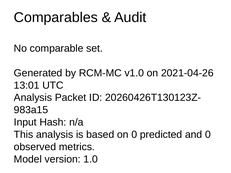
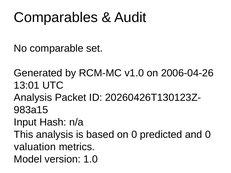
2021-04-26: 2021-04-26 -> 2006-04-26 (187, 73)
observed: observed -> valuation (35, 147)
